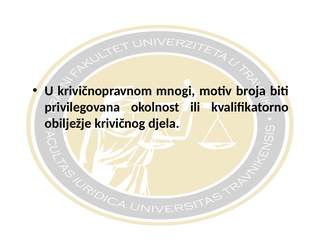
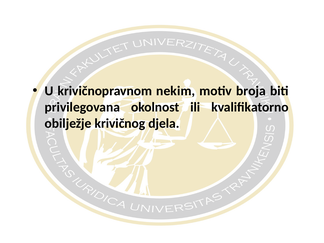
mnogi: mnogi -> nekim (176, 91)
